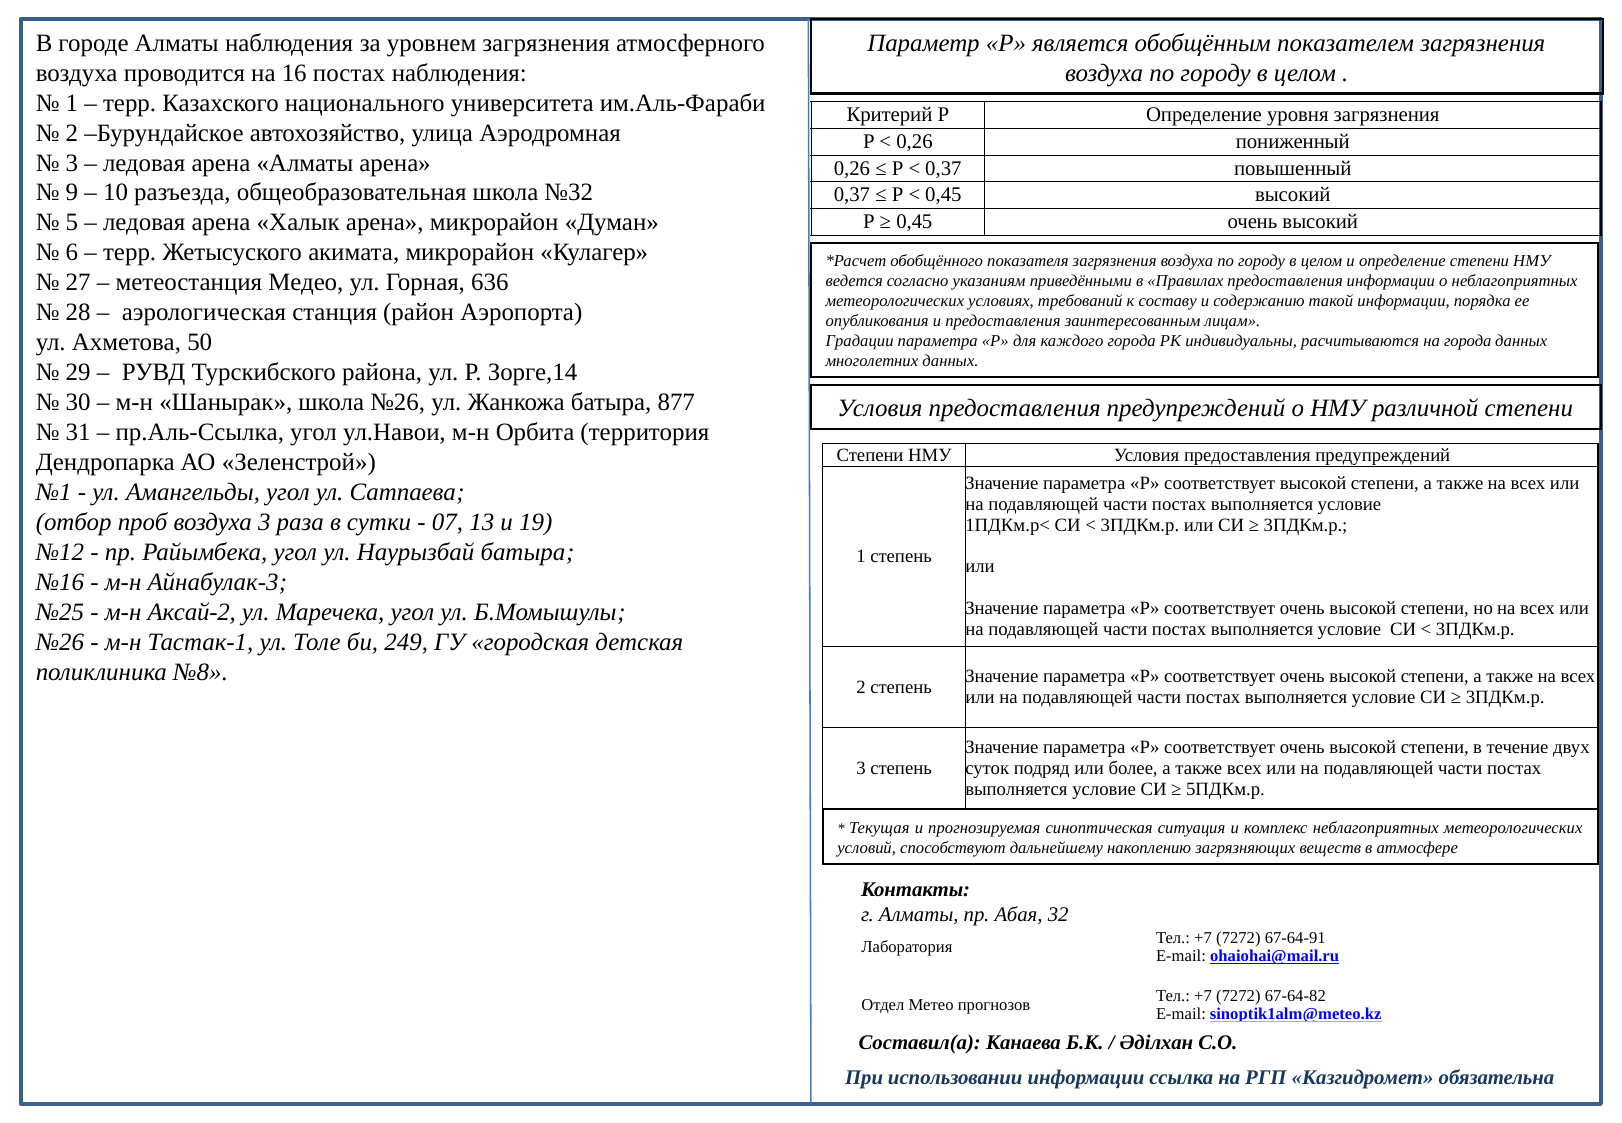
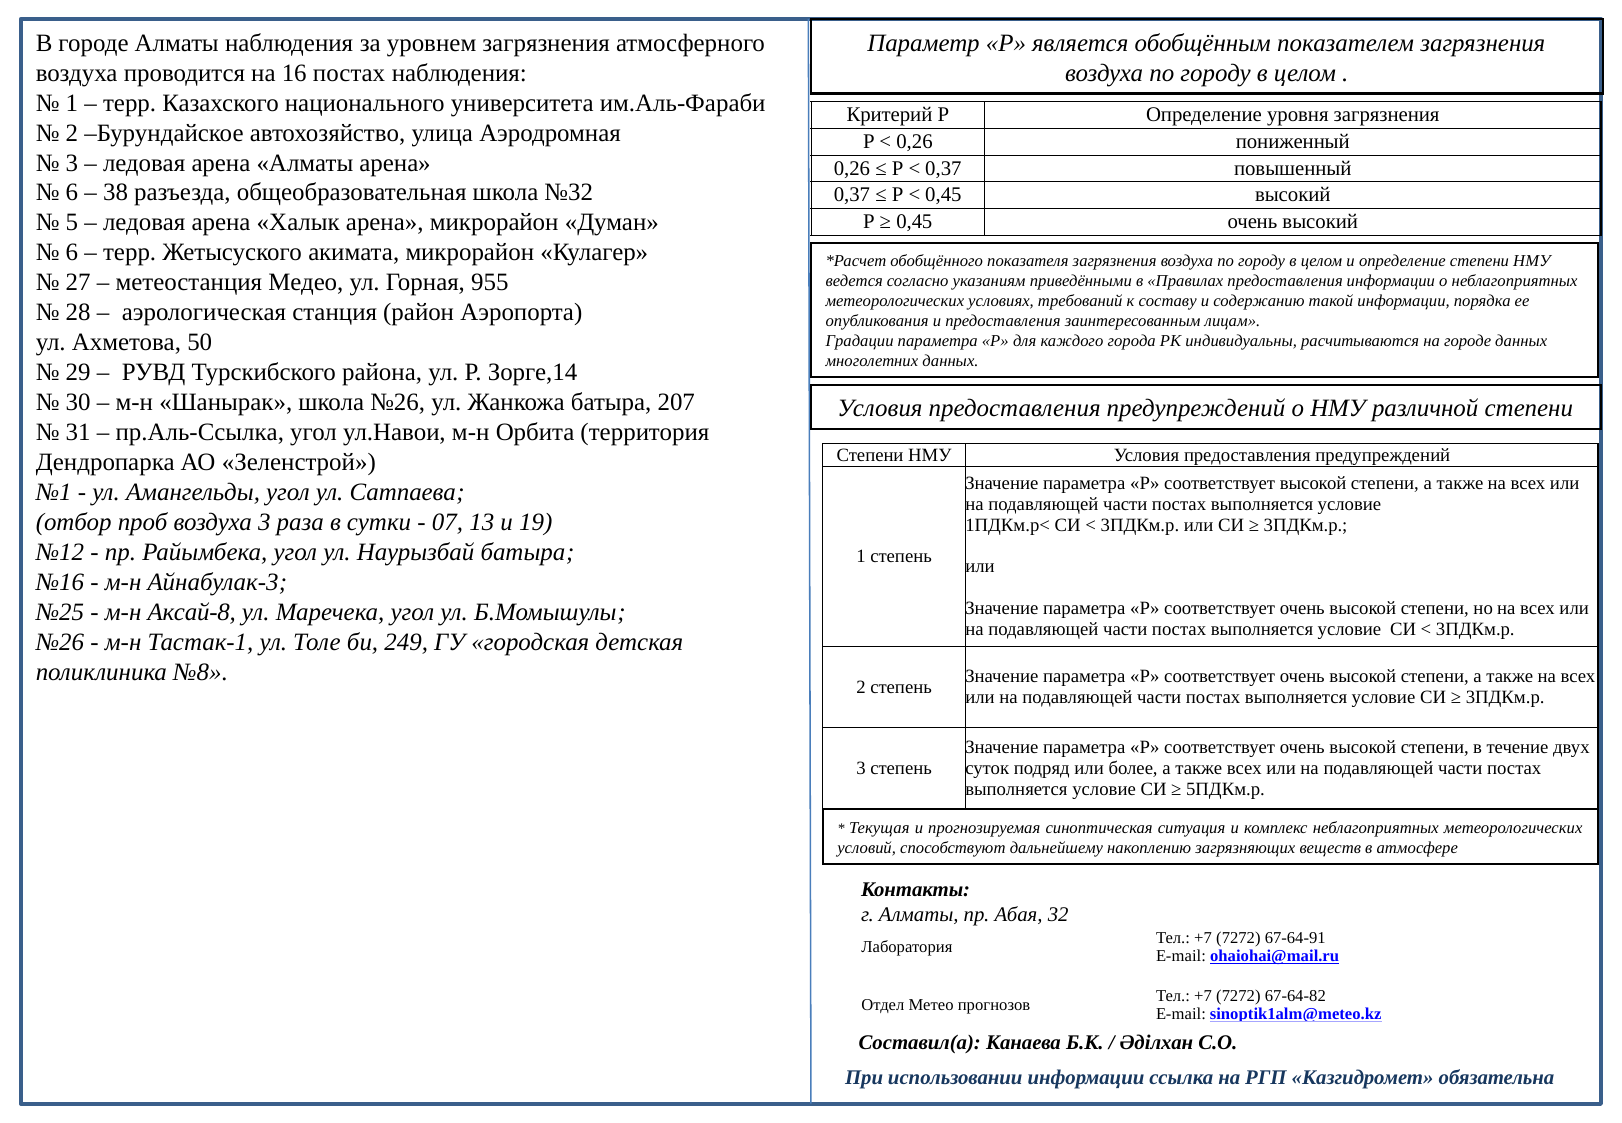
9: 9 -> 6 (72, 193)
10: 10 -> 38 (116, 193)
636: 636 -> 955 (490, 283)
на города: города -> городе (1468, 341)
877: 877 -> 207 (676, 402)
Аксай-2: Аксай-2 -> Аксай-8 (192, 612)
